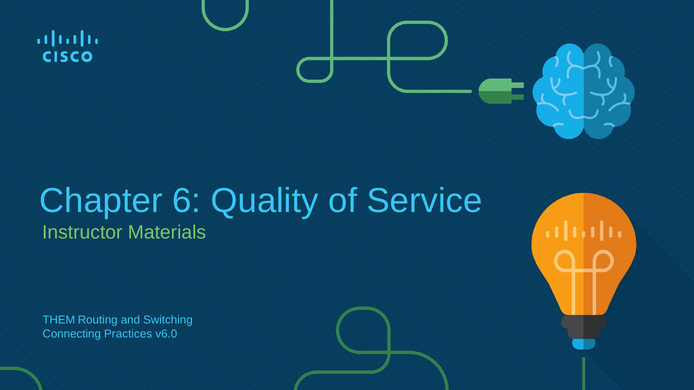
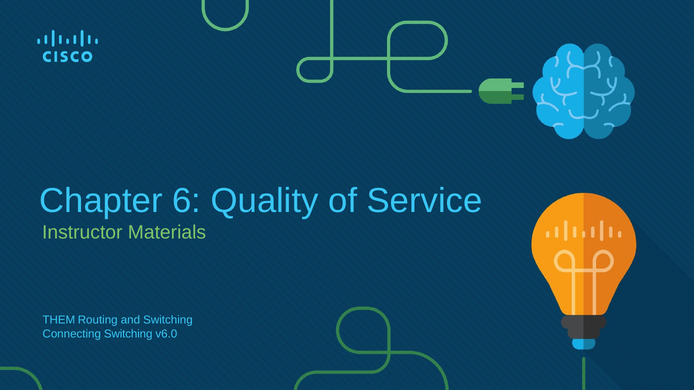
Connecting Practices: Practices -> Switching (128, 334)
